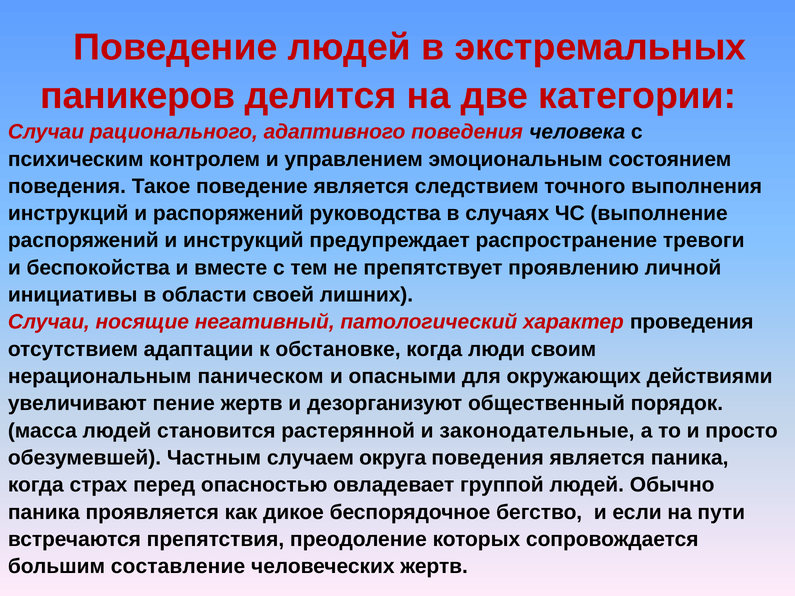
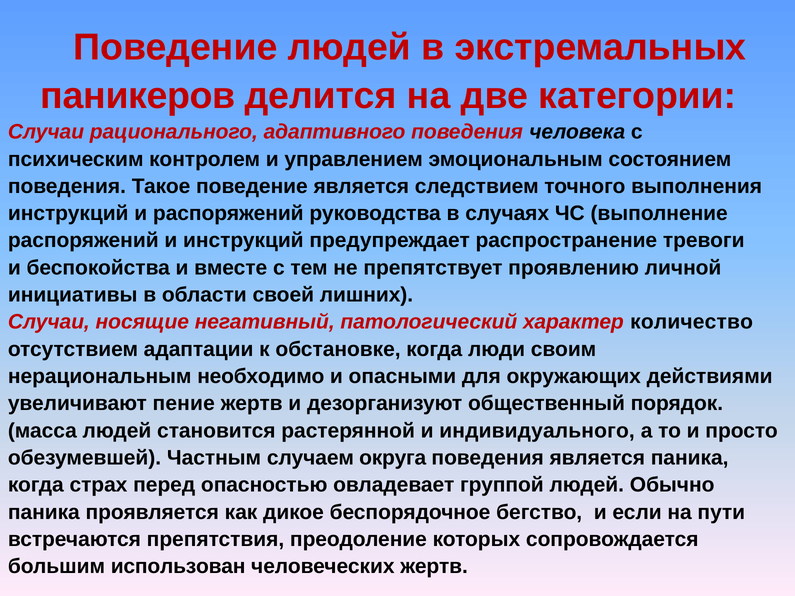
проведения: проведения -> количество (692, 322)
паническом: паническом -> необходимо (261, 376)
законодательные: законодательные -> индивидуального (537, 431)
составление: составление -> использован (178, 567)
